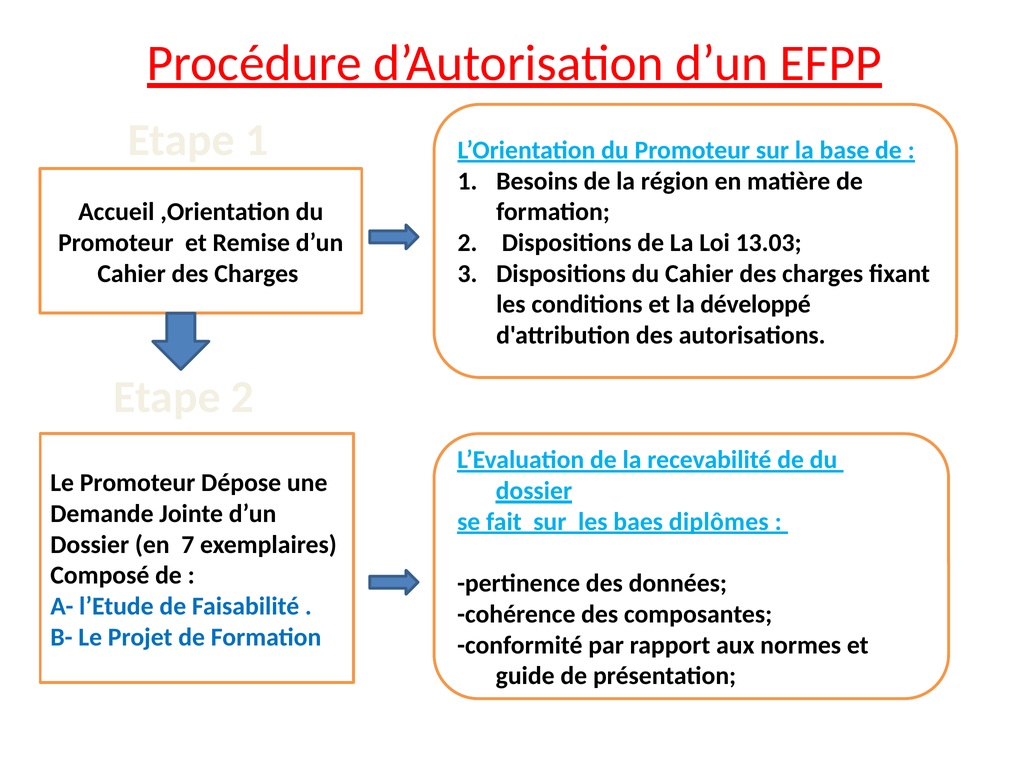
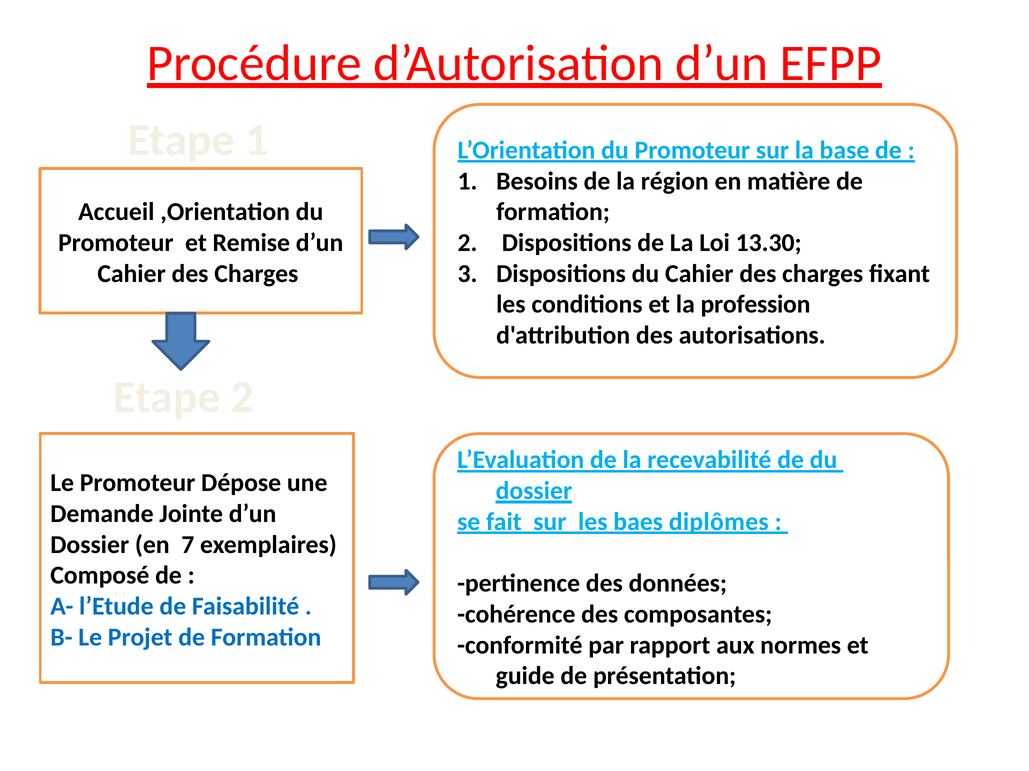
13.03: 13.03 -> 13.30 (769, 243)
développé: développé -> profession (756, 305)
